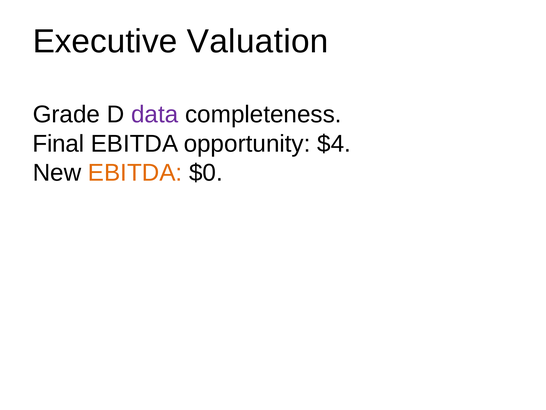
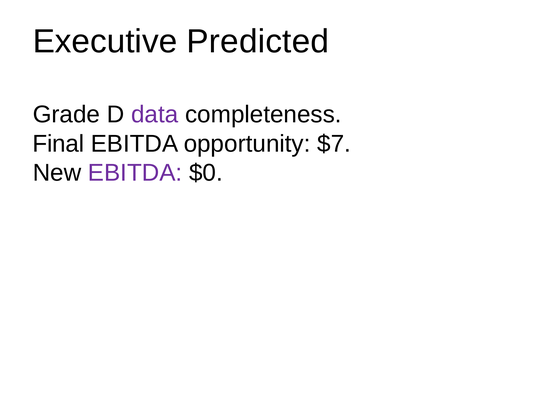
Valuation: Valuation -> Predicted (258, 41)
$4: $4 -> $7 (334, 144)
EBITDA colour: orange -> purple (135, 173)
